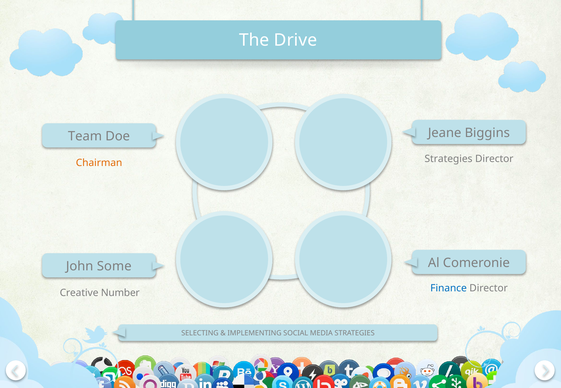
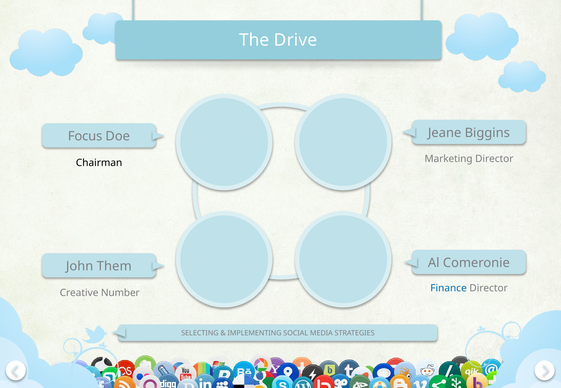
Team: Team -> Focus (85, 136)
Strategies: Strategies -> Marketing (449, 159)
Chairman colour: orange -> black (99, 163)
Some: Some -> Them (114, 266)
